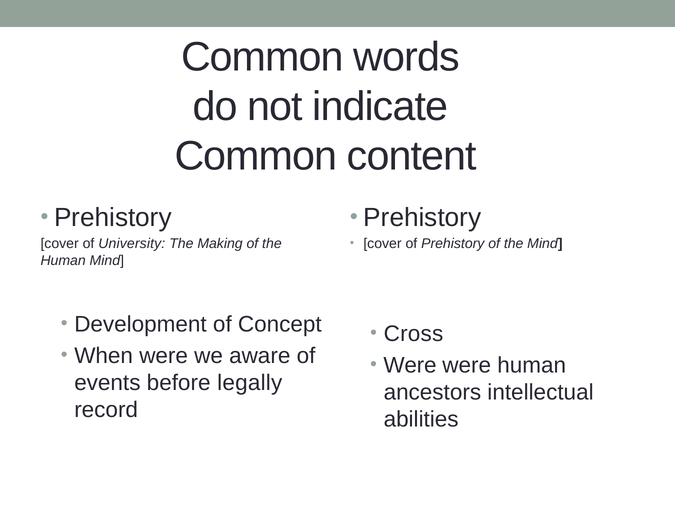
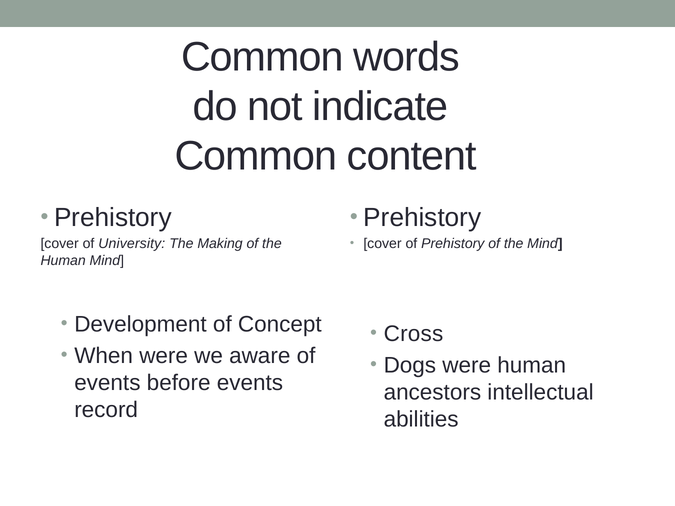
Were: Were -> Dogs (410, 365)
before legally: legally -> events (250, 383)
